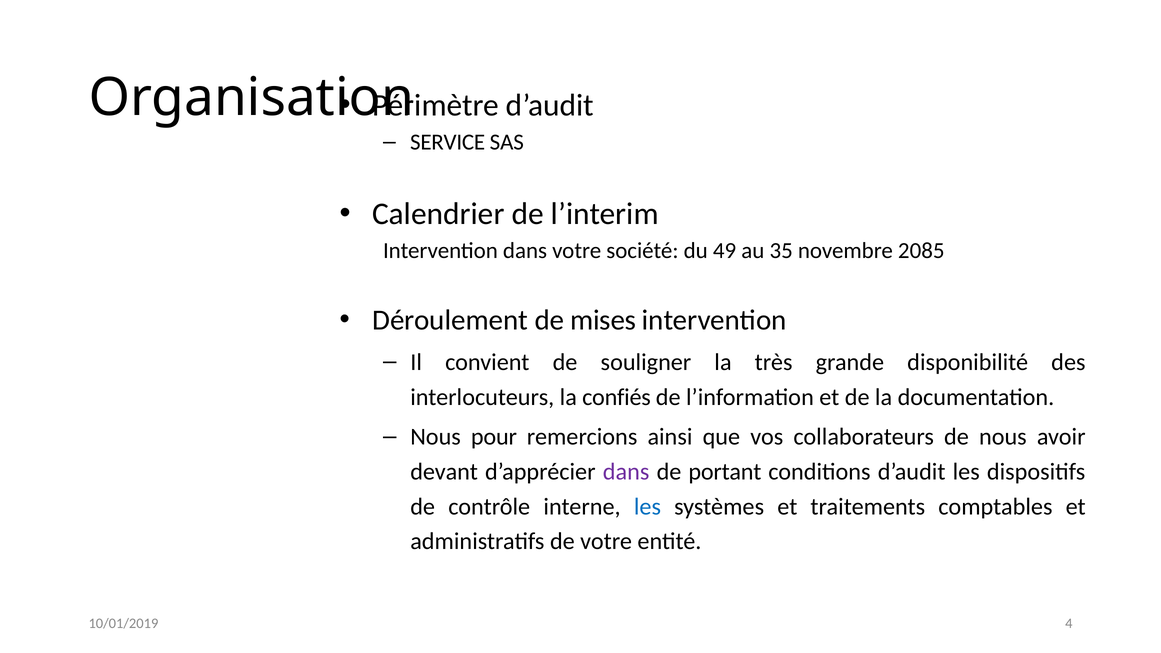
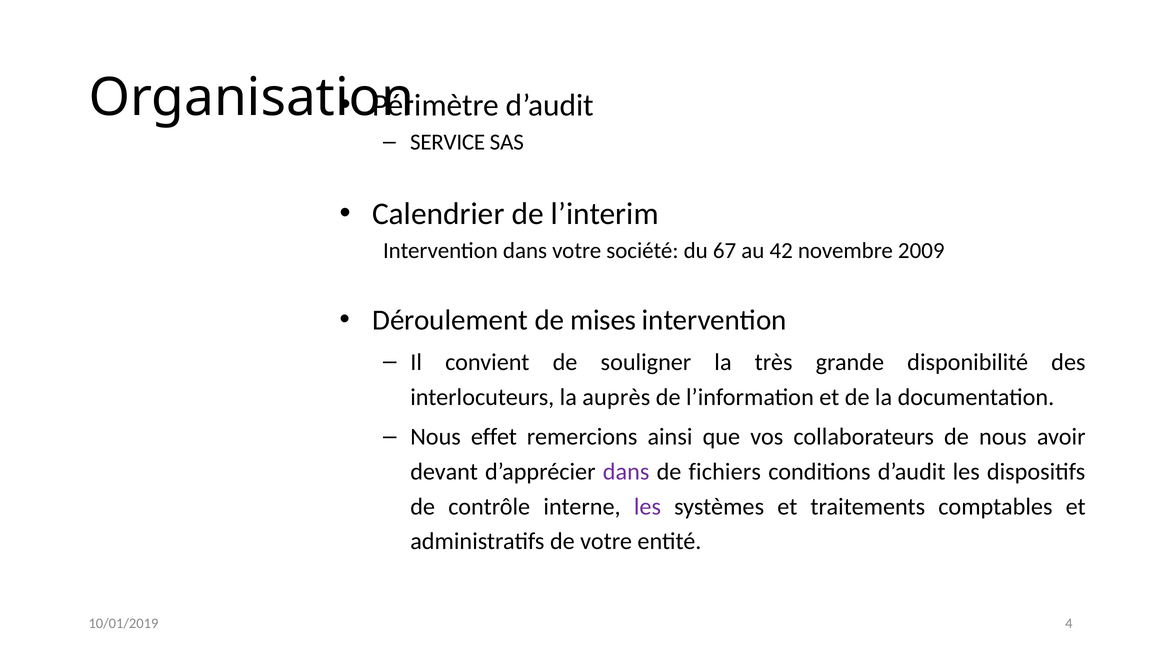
49: 49 -> 67 (725, 251)
35: 35 -> 42 (781, 251)
2085: 2085 -> 2009 (921, 251)
confiés: confiés -> auprès (616, 397)
pour: pour -> effet (494, 437)
portant: portant -> fichiers (725, 472)
les colour: blue -> purple (647, 507)
